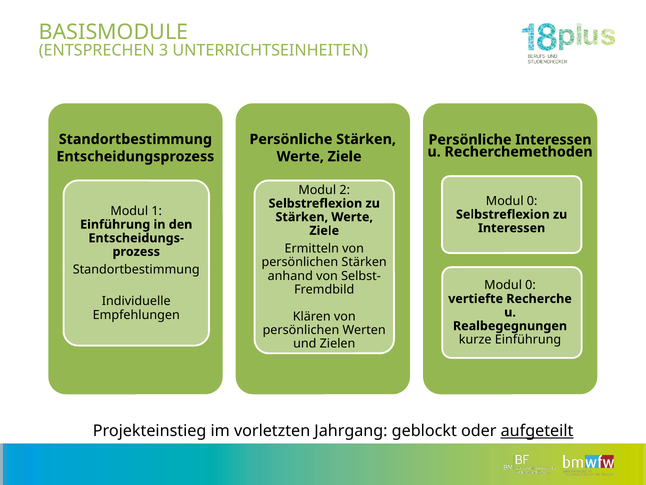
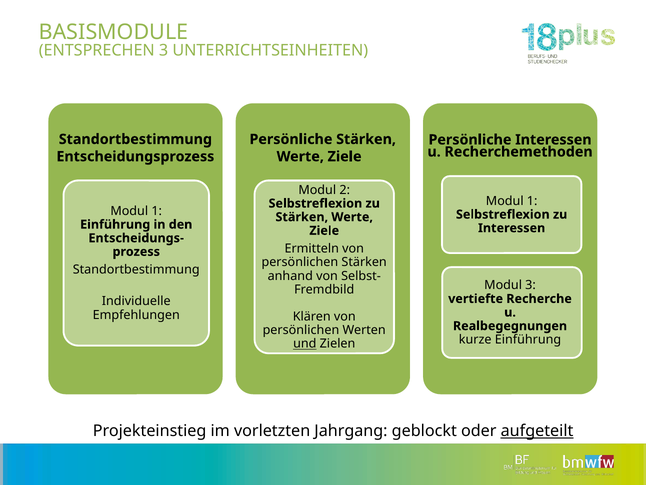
0: 0 -> 1 (532, 201)
0: 0 -> 3 (530, 285)
und underline: none -> present (305, 343)
